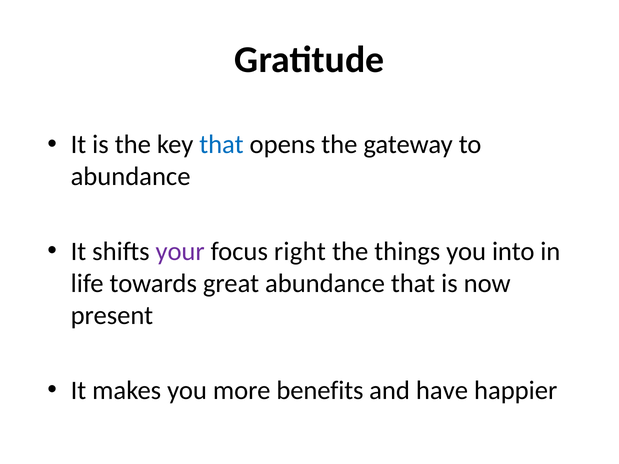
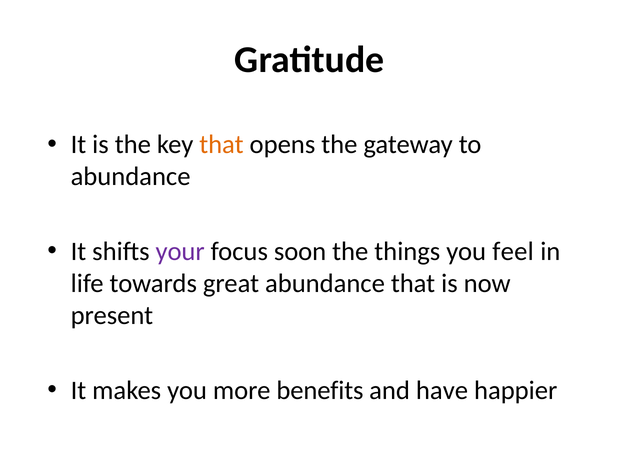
that colour: blue -> orange (221, 145)
right: right -> soon (300, 252)
into: into -> feel (513, 252)
